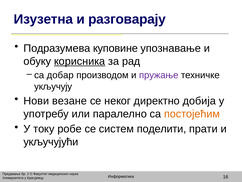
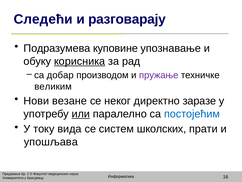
Изузетна: Изузетна -> Следећи (43, 19)
укључују: укључују -> великим (53, 86)
добија: добија -> заразе (199, 101)
или underline: none -> present (81, 114)
постојећим colour: orange -> blue (192, 114)
робе: робе -> вида (69, 129)
поделити: поделити -> школских (162, 129)
укључујући: укључујући -> упошљава (51, 142)
